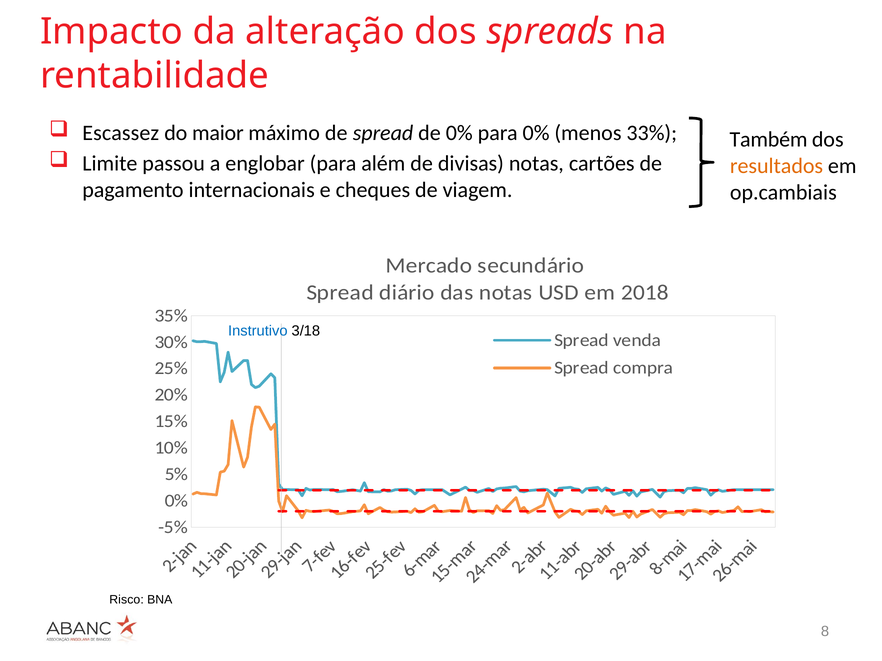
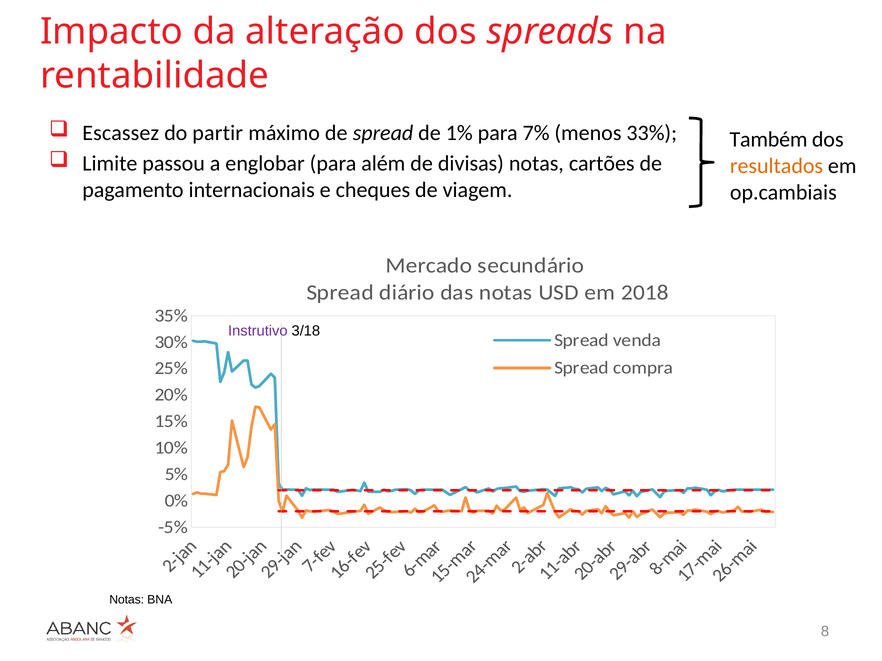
maior: maior -> partir (218, 133)
de 0%: 0% -> 1% (459, 133)
para 0%: 0% -> 7% (536, 133)
Instrutivo colour: blue -> purple (258, 331)
Risco: Risco -> Notas (127, 600)
